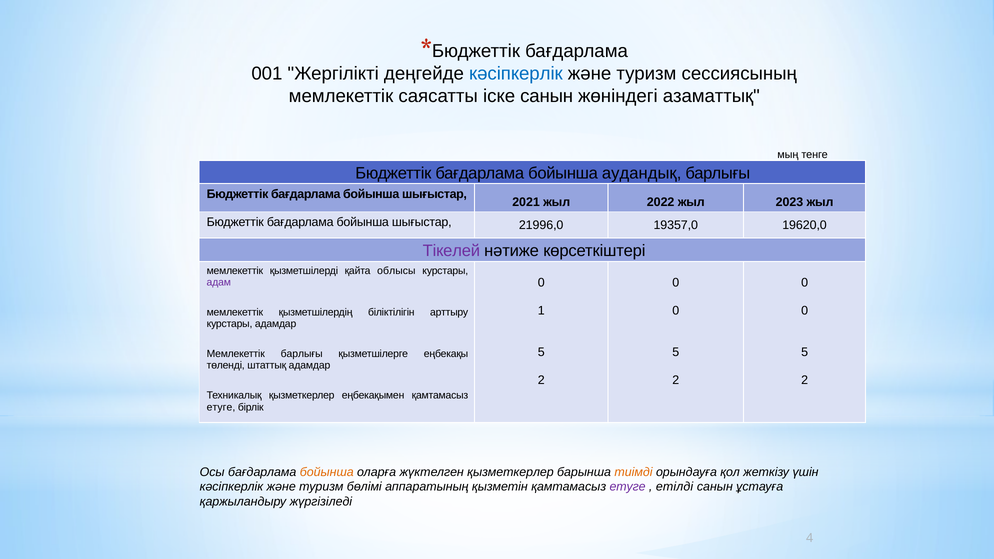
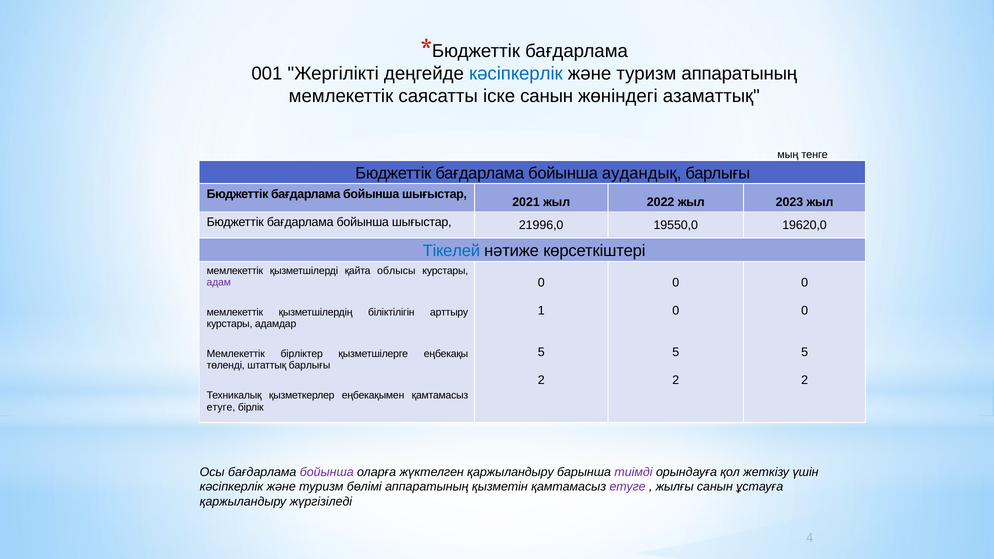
туризм сессиясының: сессиясының -> аппаратының (739, 74)
19357,0: 19357,0 -> 19550,0 (676, 225)
Тікелей colour: purple -> blue (451, 251)
Мемлекеттік барлығы: барлығы -> бірліктер (302, 354)
штаттық адамдар: адамдар -> барлығы (310, 366)
бойынша colour: orange -> purple (327, 472)
жүктелген қызметкерлер: қызметкерлер -> қаржыландыру (510, 472)
тиімді colour: orange -> purple (634, 472)
етілді: етілді -> жылғы (675, 487)
